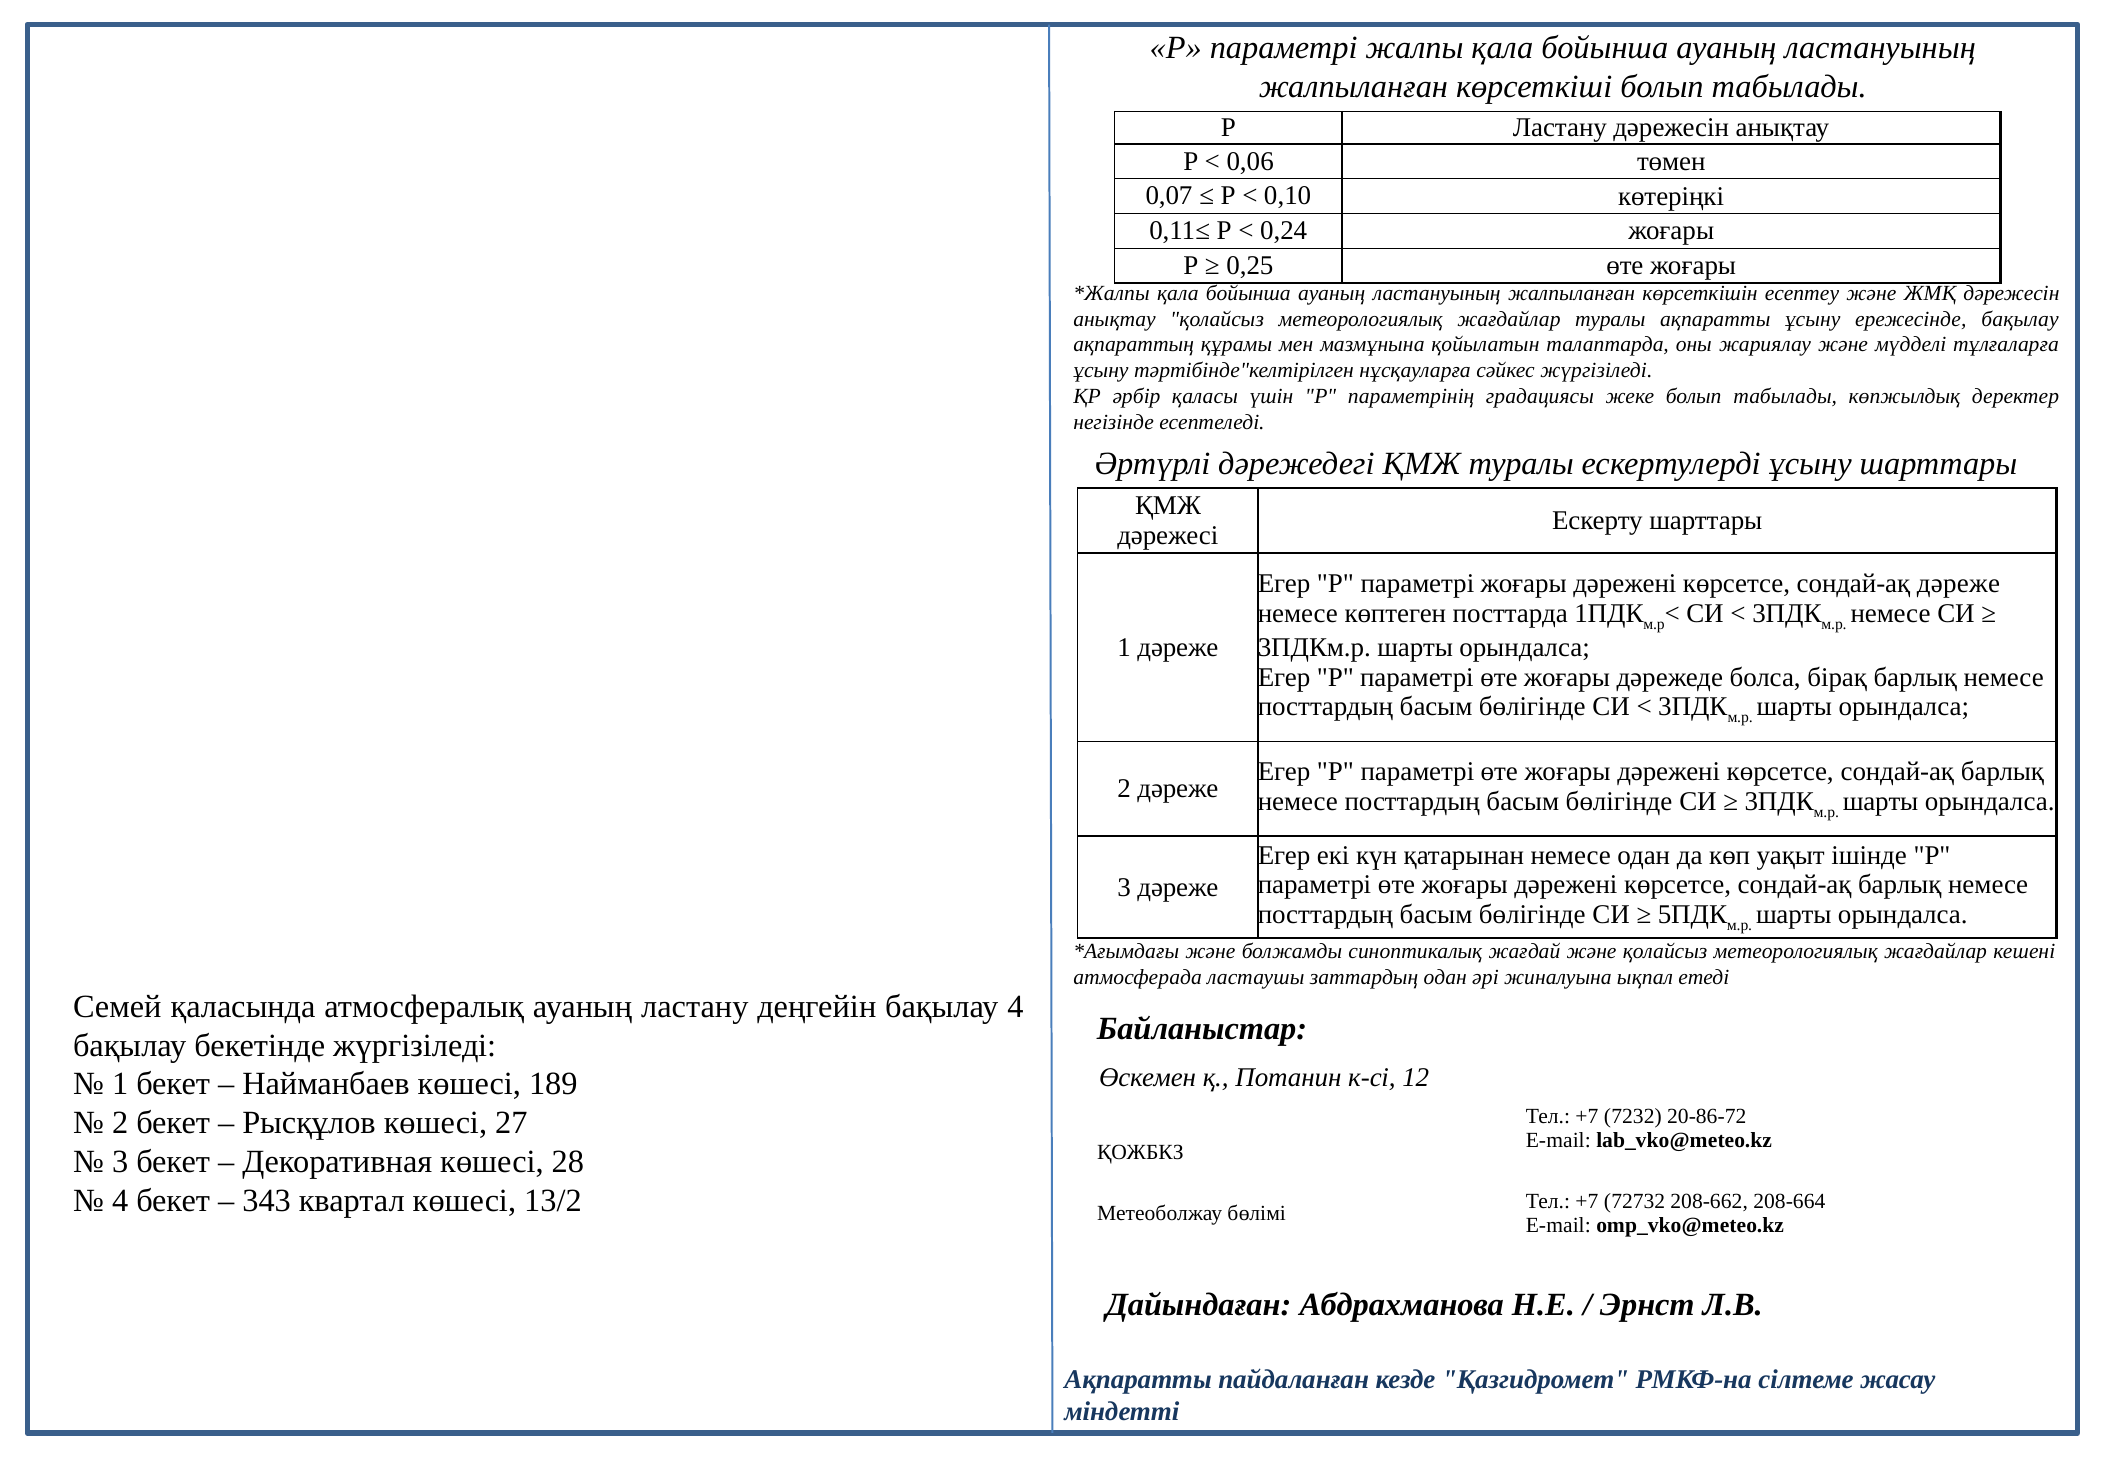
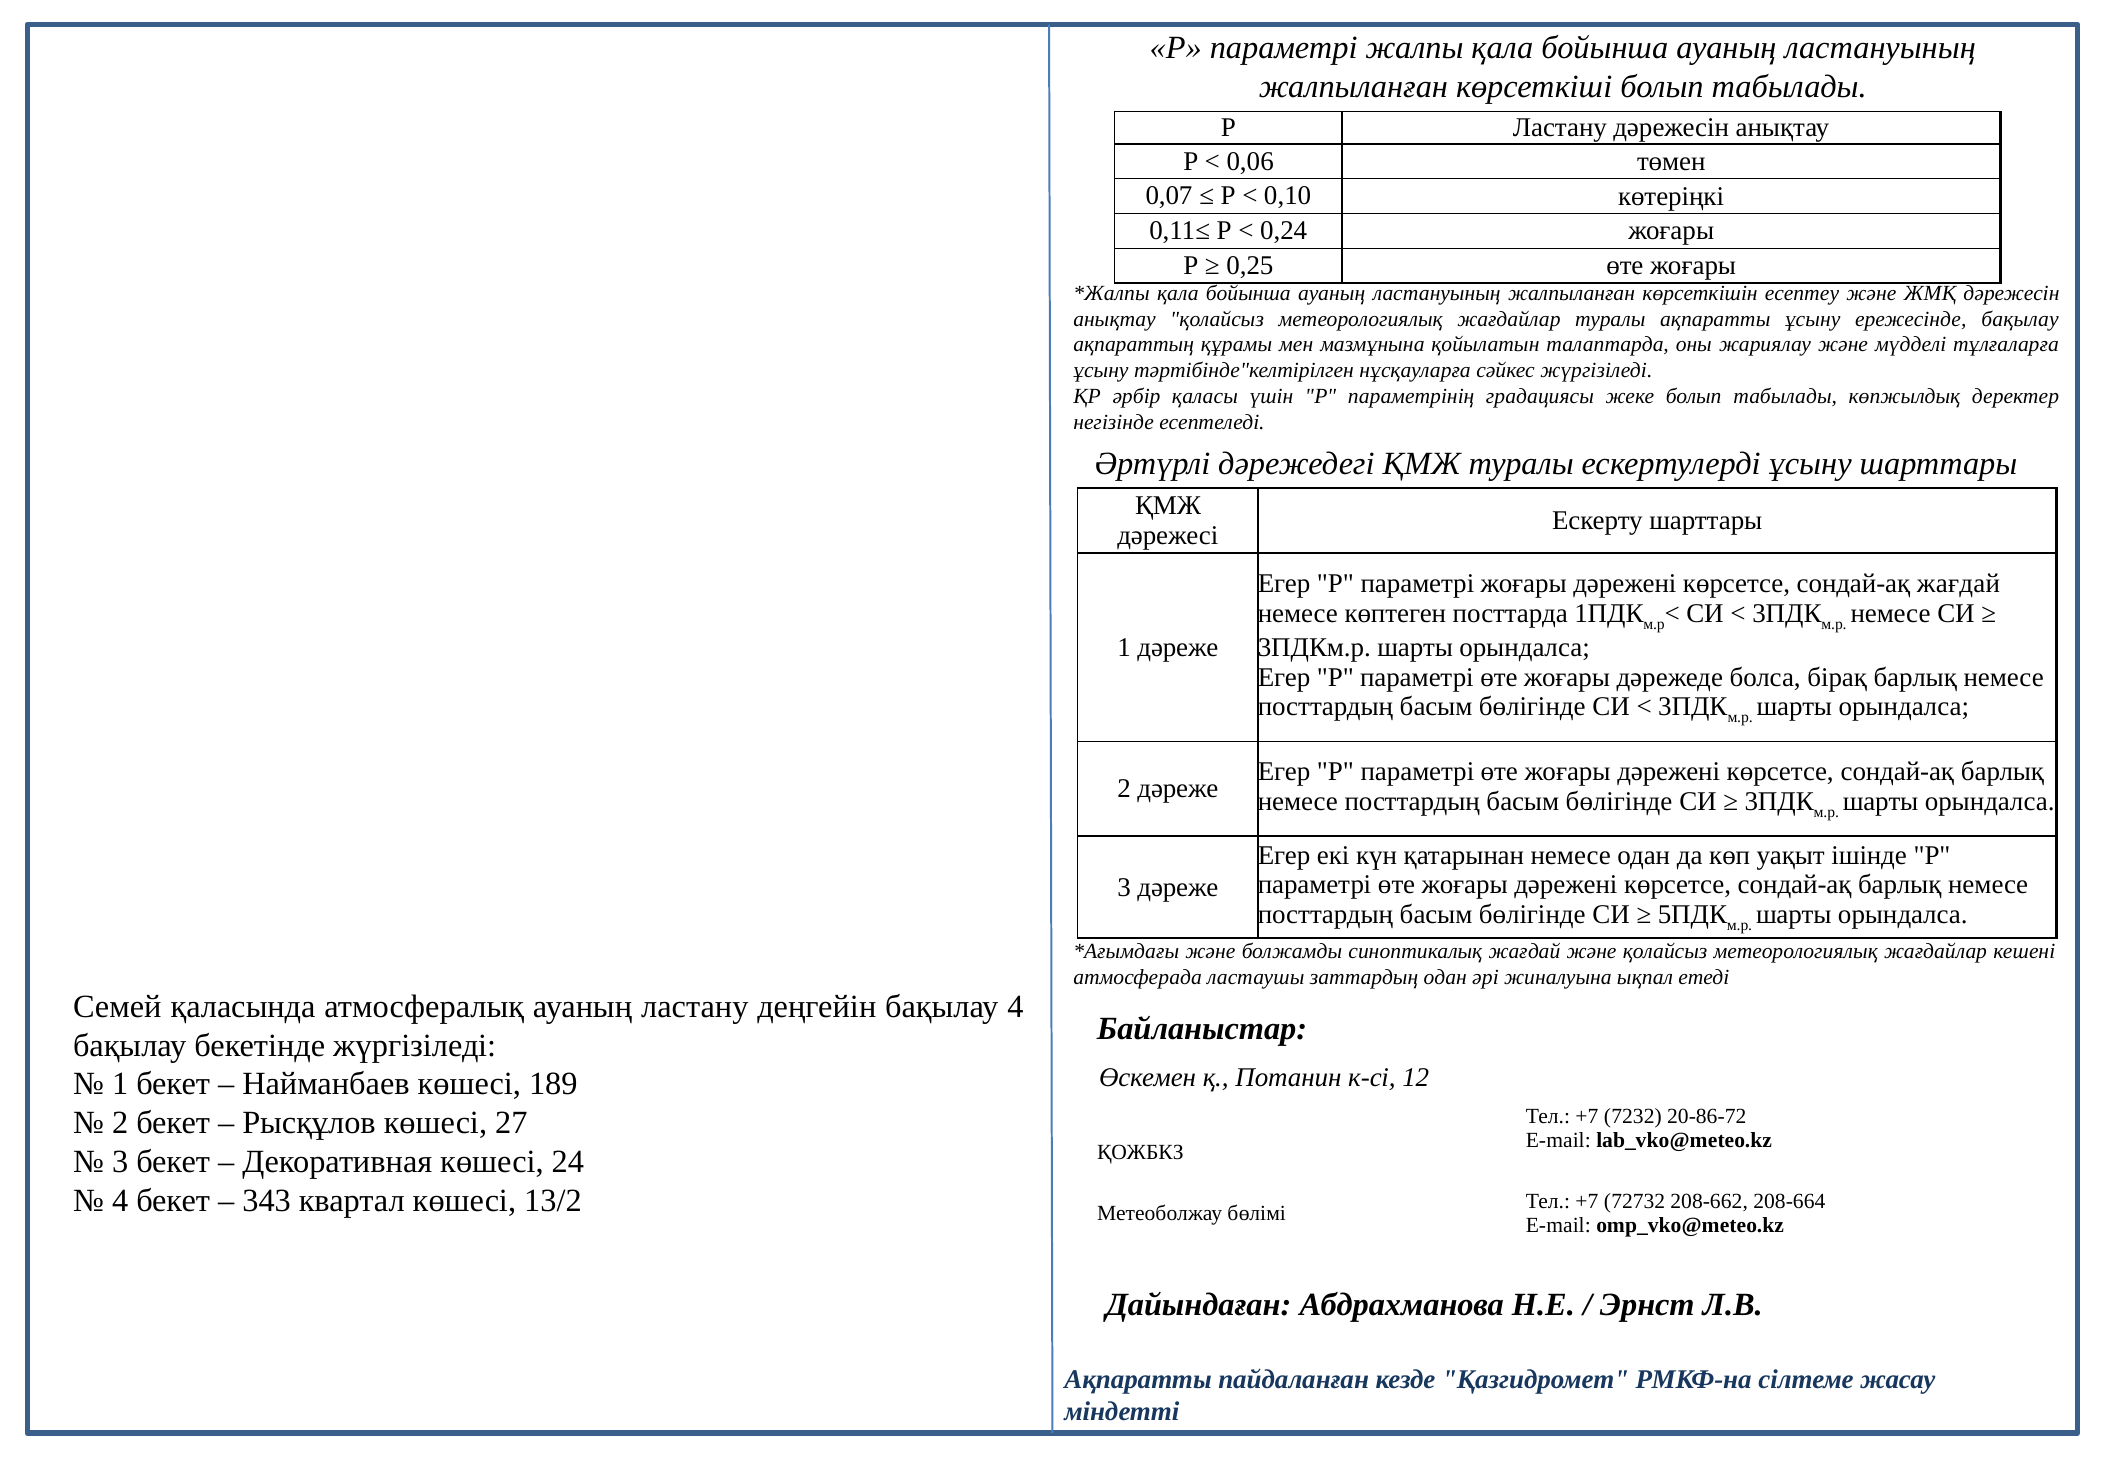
сондай-ақ дәреже: дәреже -> жағдай (1958, 583)
28: 28 -> 24 (568, 1161)
